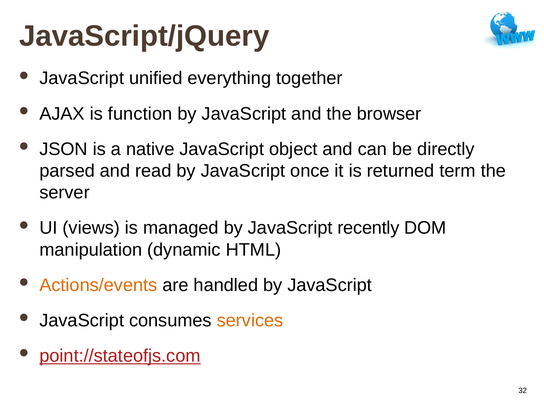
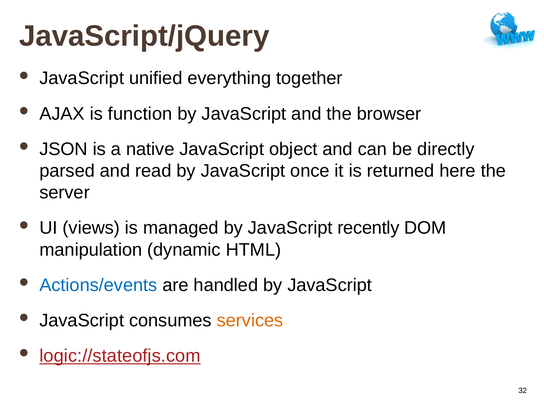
term: term -> here (458, 171)
Actions/events colour: orange -> blue (98, 285)
point://stateofjs.com: point://stateofjs.com -> logic://stateofjs.com (120, 356)
